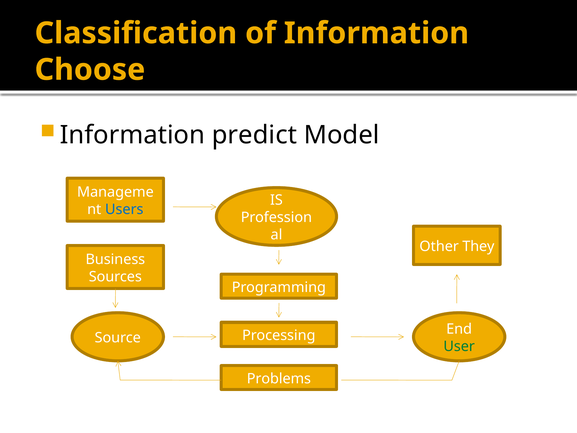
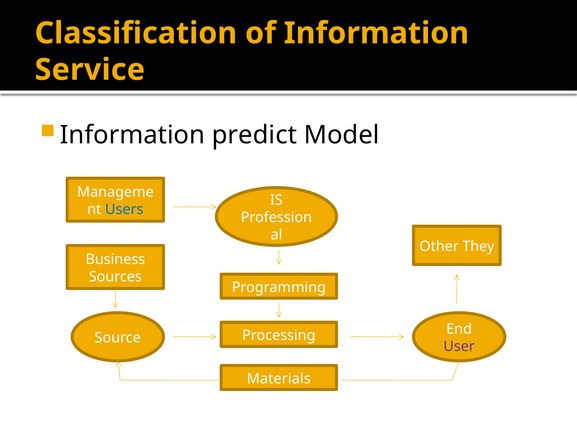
Choose: Choose -> Service (90, 70)
User colour: green -> purple (459, 346)
Problems: Problems -> Materials (279, 378)
